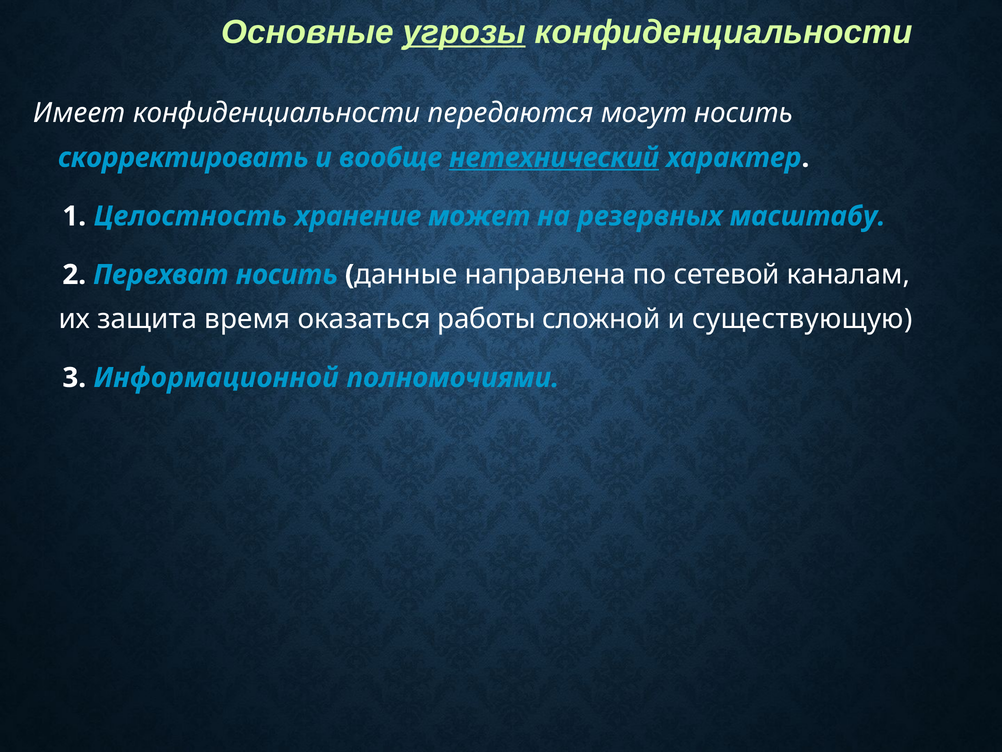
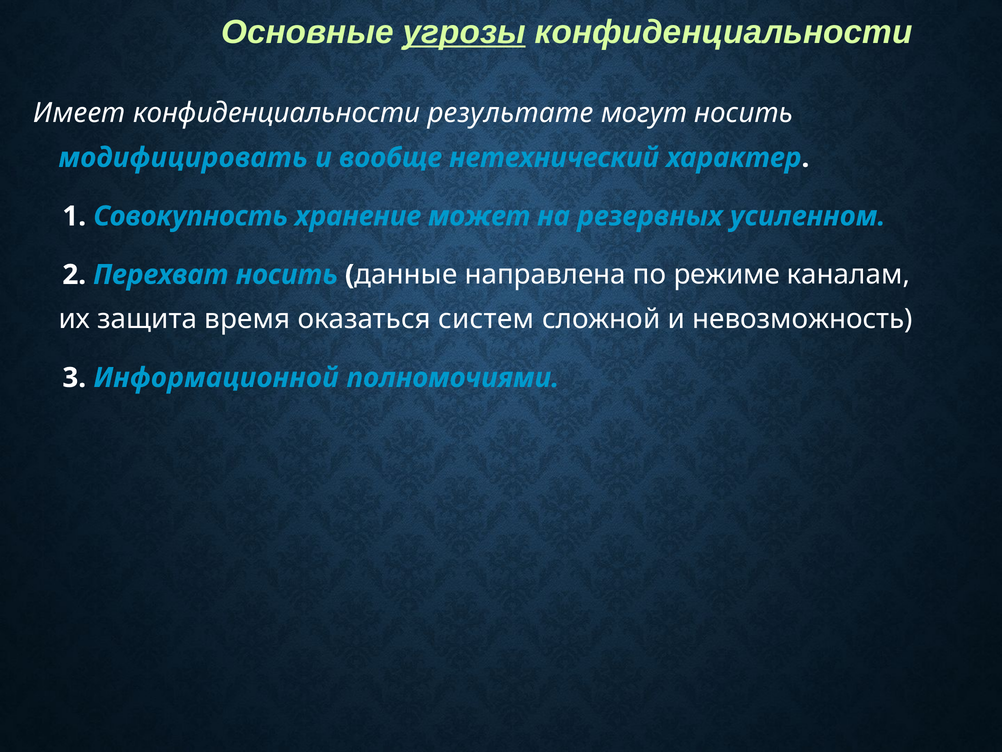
передаются: передаются -> результате (510, 113)
скорректировать: скорректировать -> модифицировать (183, 158)
нетехнический underline: present -> none (554, 158)
Целостность: Целостность -> Совокупность (191, 216)
масштабу: масштабу -> усиленном (808, 216)
сетевой: сетевой -> режиме (727, 275)
работы: работы -> систем (486, 319)
существующую: существующую -> невозможность (802, 319)
